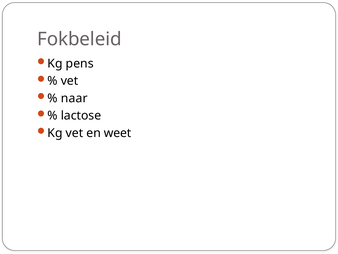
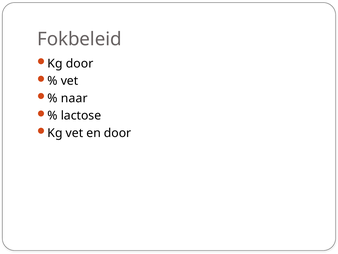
Kg pens: pens -> door (80, 63)
en weet: weet -> door (118, 133)
